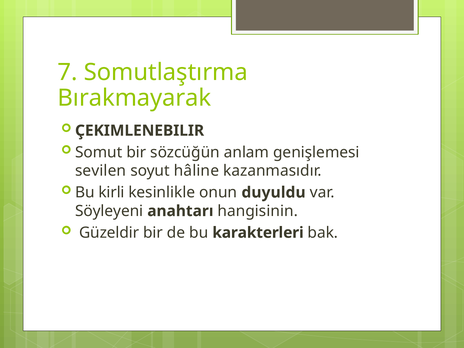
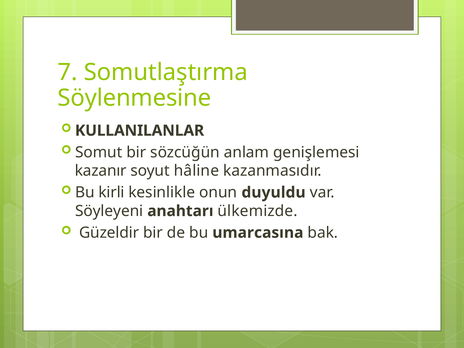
Bırakmayarak: Bırakmayarak -> Söylenmesine (134, 98)
ÇEKIMLENEBILIR: ÇEKIMLENEBILIR -> KULLANILANLAR (140, 131)
sevilen: sevilen -> kazanır (101, 171)
hangisinin: hangisinin -> ülkemizde (258, 211)
karakterleri: karakterleri -> umarcasına (258, 233)
